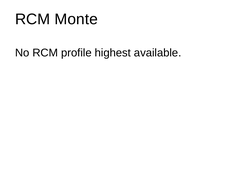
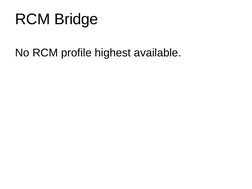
Monte: Monte -> Bridge (76, 19)
